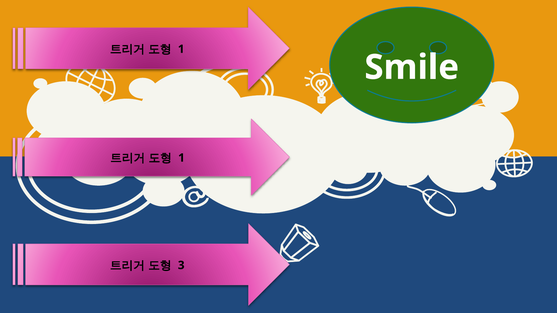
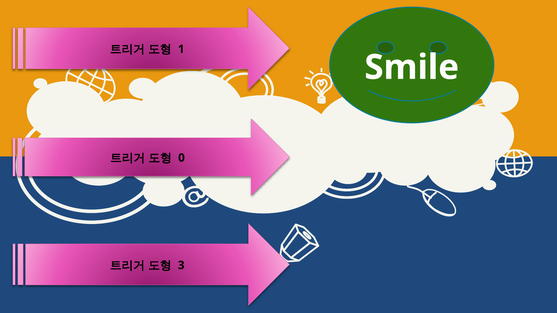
1: 1 -> 0 (181, 158)
